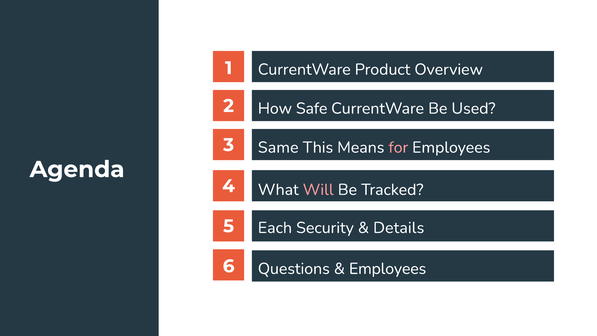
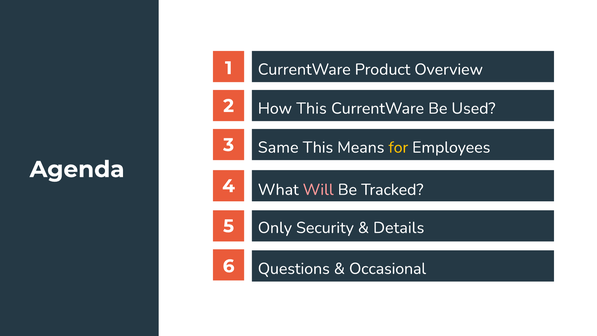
How Safe: Safe -> This (312, 108)
for colour: pink -> yellow (398, 147)
Each: Each -> Only (275, 228)
Employees: Employees -> Occasional (388, 269)
